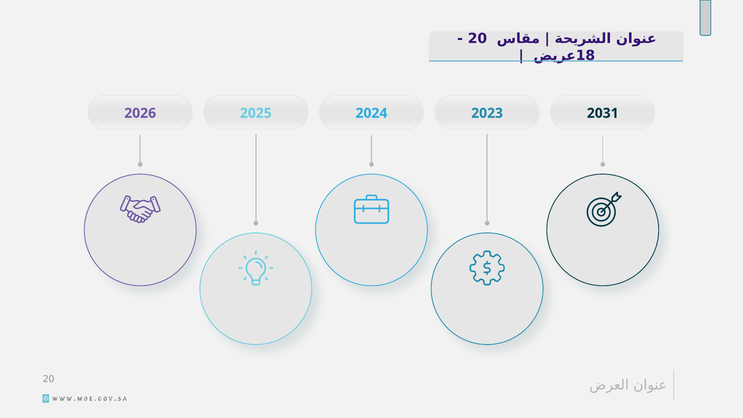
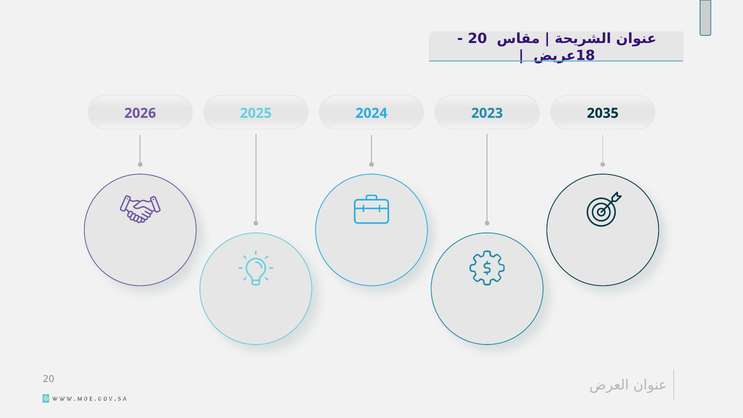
2031: 2031 -> 2035 (603, 113)
